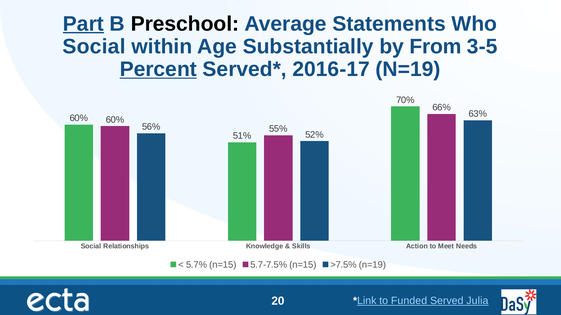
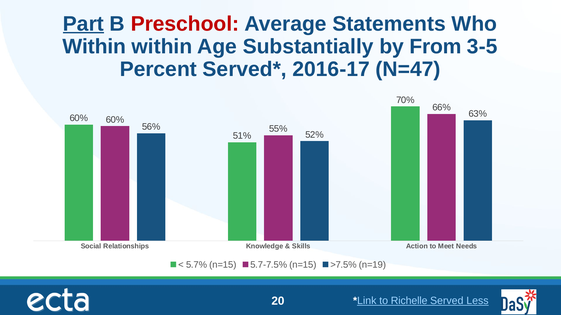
Preschool colour: black -> red (185, 24)
Social: Social -> Within (94, 47)
Percent underline: present -> none (158, 69)
2016-17 N=19: N=19 -> N=47 (408, 69)
Funded: Funded -> Richelle (409, 301)
Julia: Julia -> Less (477, 301)
